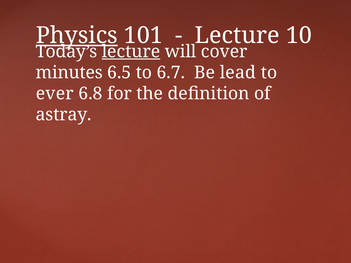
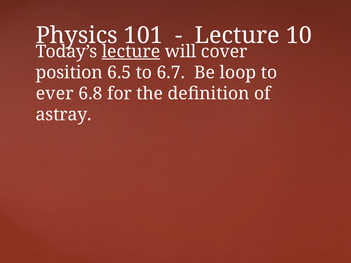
Physics underline: present -> none (77, 36)
minutes: minutes -> position (69, 73)
lead: lead -> loop (238, 73)
